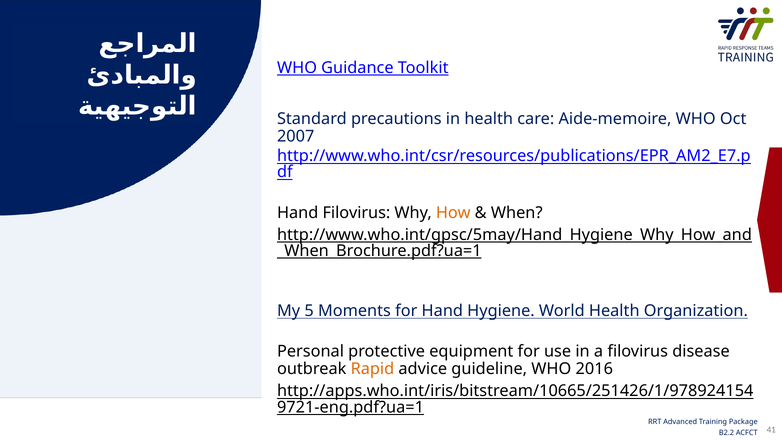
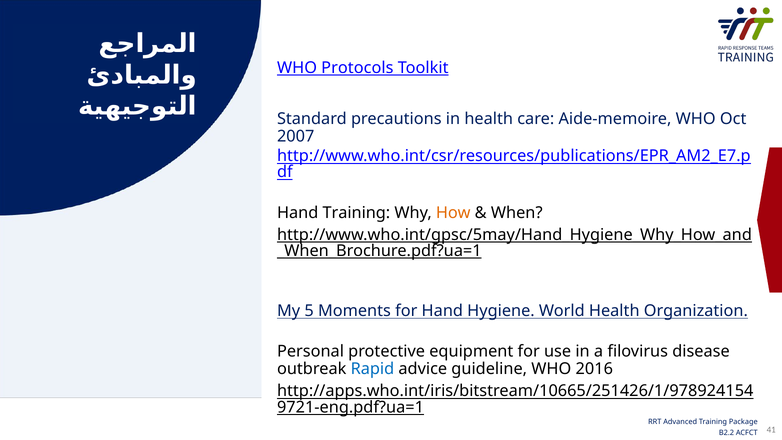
Guidance: Guidance -> Protocols (357, 68)
Hand Filovirus: Filovirus -> Training (356, 213)
Rapid colour: orange -> blue (372, 369)
